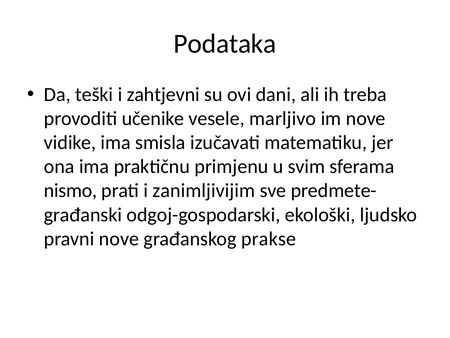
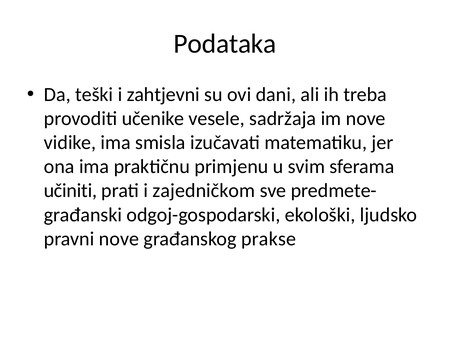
marljivo: marljivo -> sadržaja (283, 118)
nismo: nismo -> učiniti (70, 190)
zanimljivijim: zanimljivijim -> zajedničkom (204, 190)
